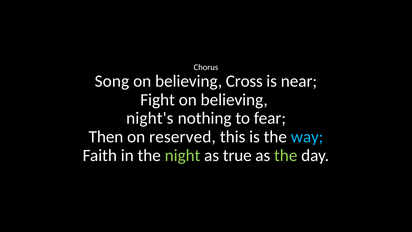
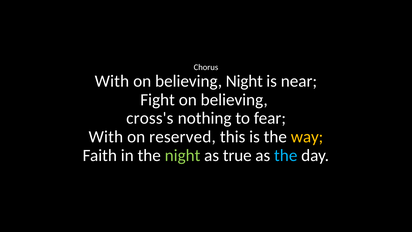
Song: Song -> With (112, 81)
believing Cross: Cross -> Night (244, 81)
night's: night's -> cross's (150, 118)
Then: Then -> With (106, 137)
way colour: light blue -> yellow (307, 137)
the colour: light green -> light blue (286, 155)
